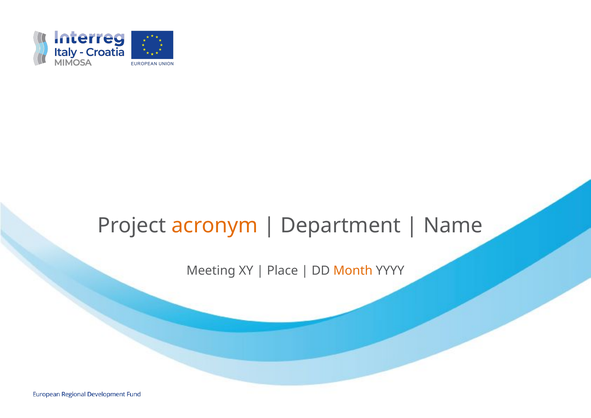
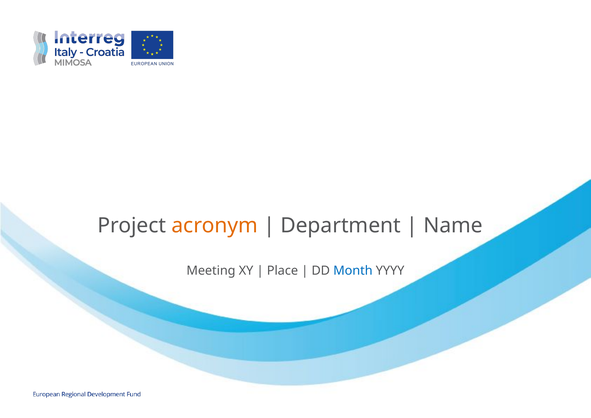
Month colour: orange -> blue (353, 271)
